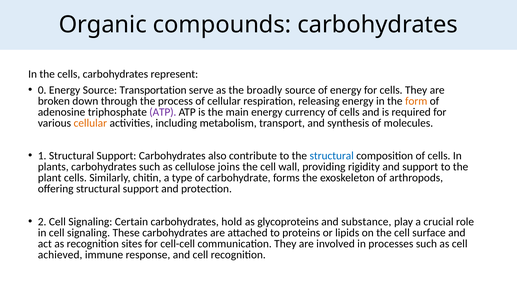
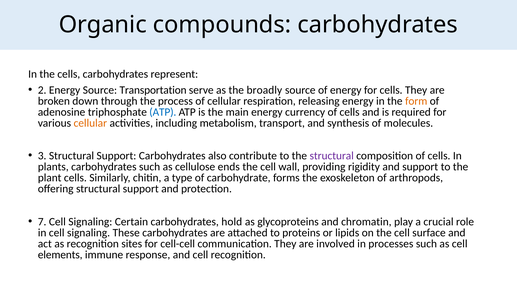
0: 0 -> 2 (42, 90)
ATP colour: purple -> blue (163, 112)
1: 1 -> 3 (42, 156)
structural colour: blue -> purple (332, 156)
joins: joins -> ends (229, 167)
2: 2 -> 7 (42, 222)
substance: substance -> chromatin (366, 222)
achieved: achieved -> elements (60, 255)
